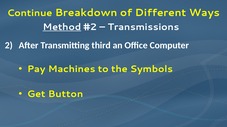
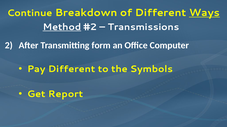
Ways underline: none -> present (204, 13)
third: third -> form (101, 46)
Pay Machines: Machines -> Different (72, 69)
Button: Button -> Report (66, 94)
